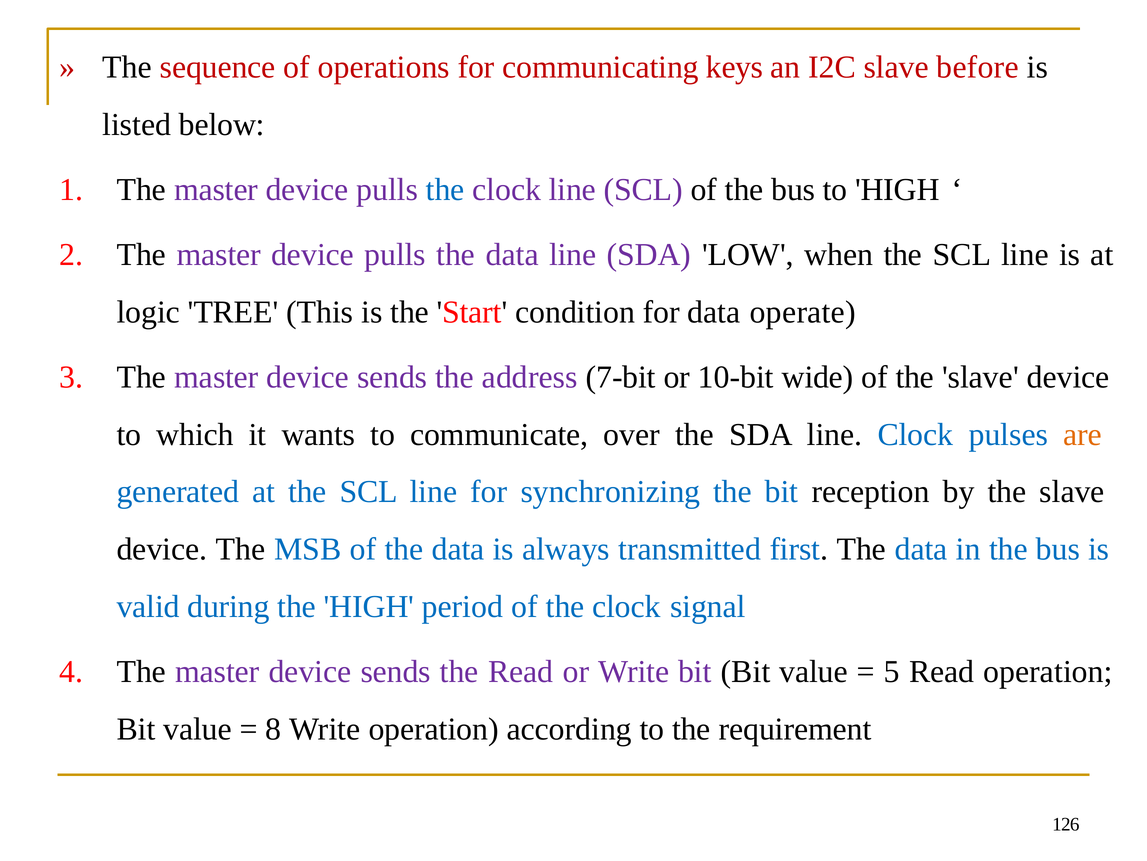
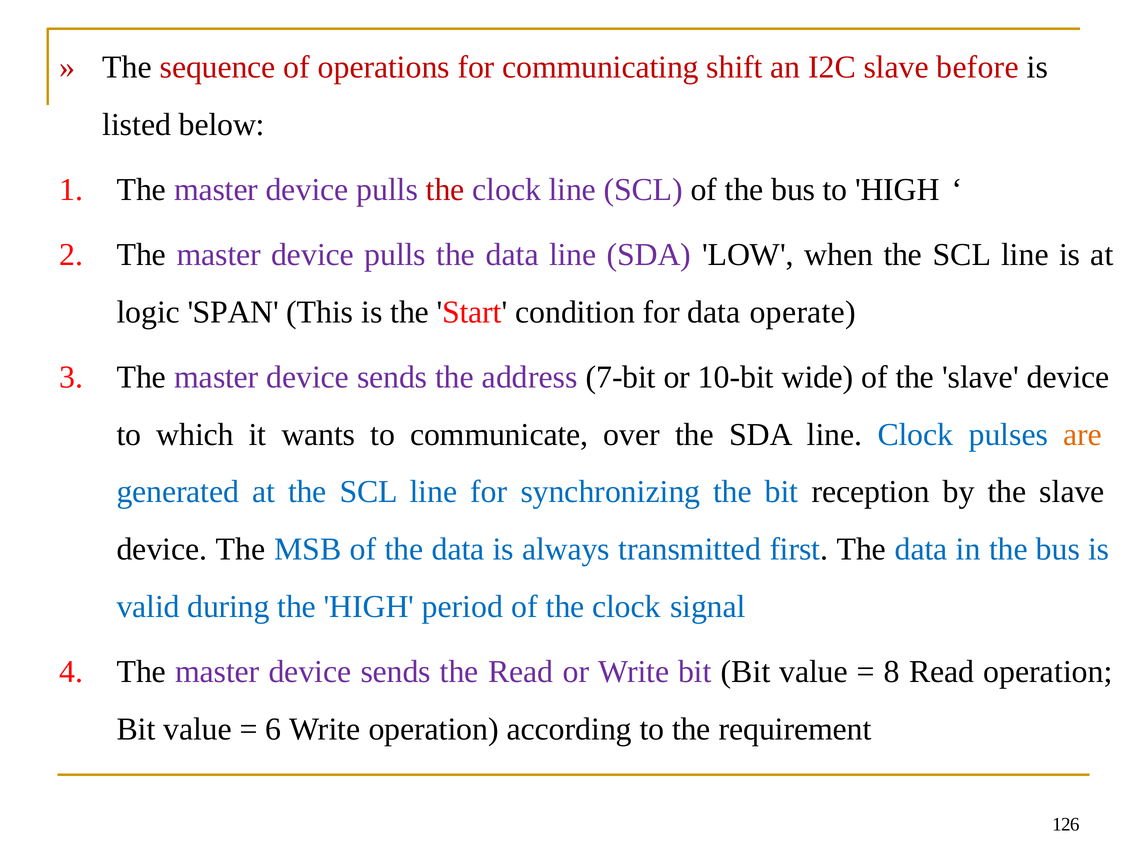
keys: keys -> shift (735, 67)
the colour: blue -> red (445, 189)
TREE: TREE -> SPAN (233, 312)
5: 5 -> 8 (892, 671)
8: 8 -> 6 (273, 729)
